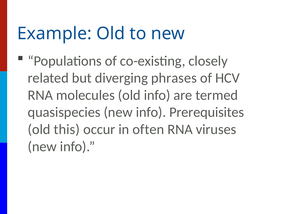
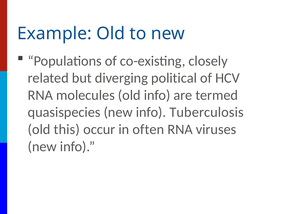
phrases: phrases -> political (174, 78)
Prerequisites: Prerequisites -> Tuberculosis (207, 112)
